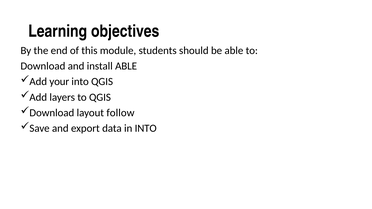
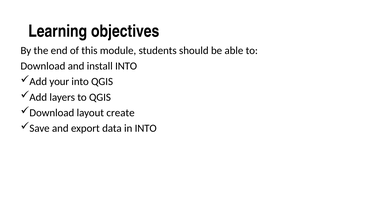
install ABLE: ABLE -> INTO (126, 66)
follow: follow -> create (120, 113)
